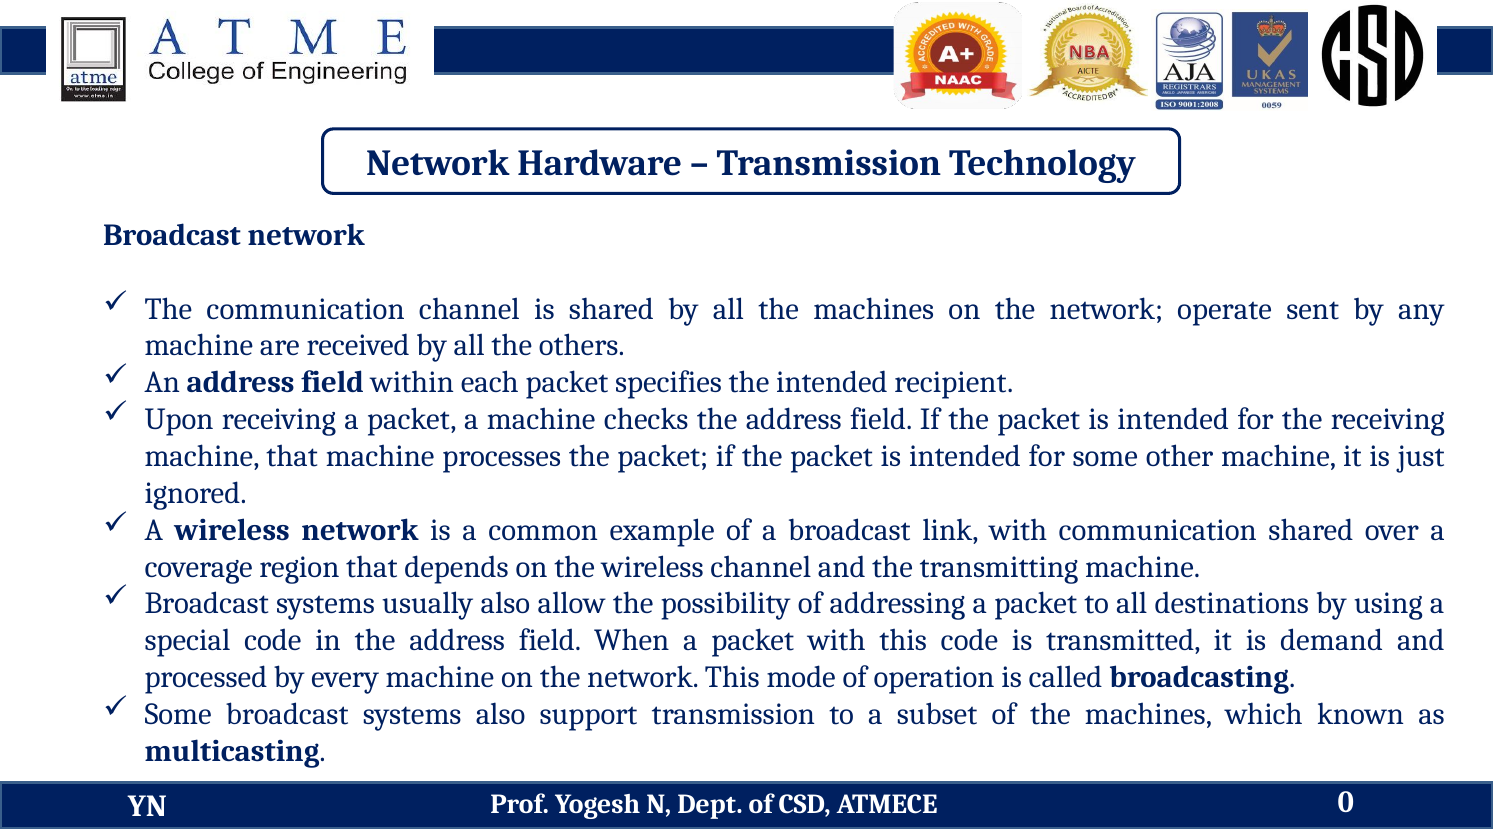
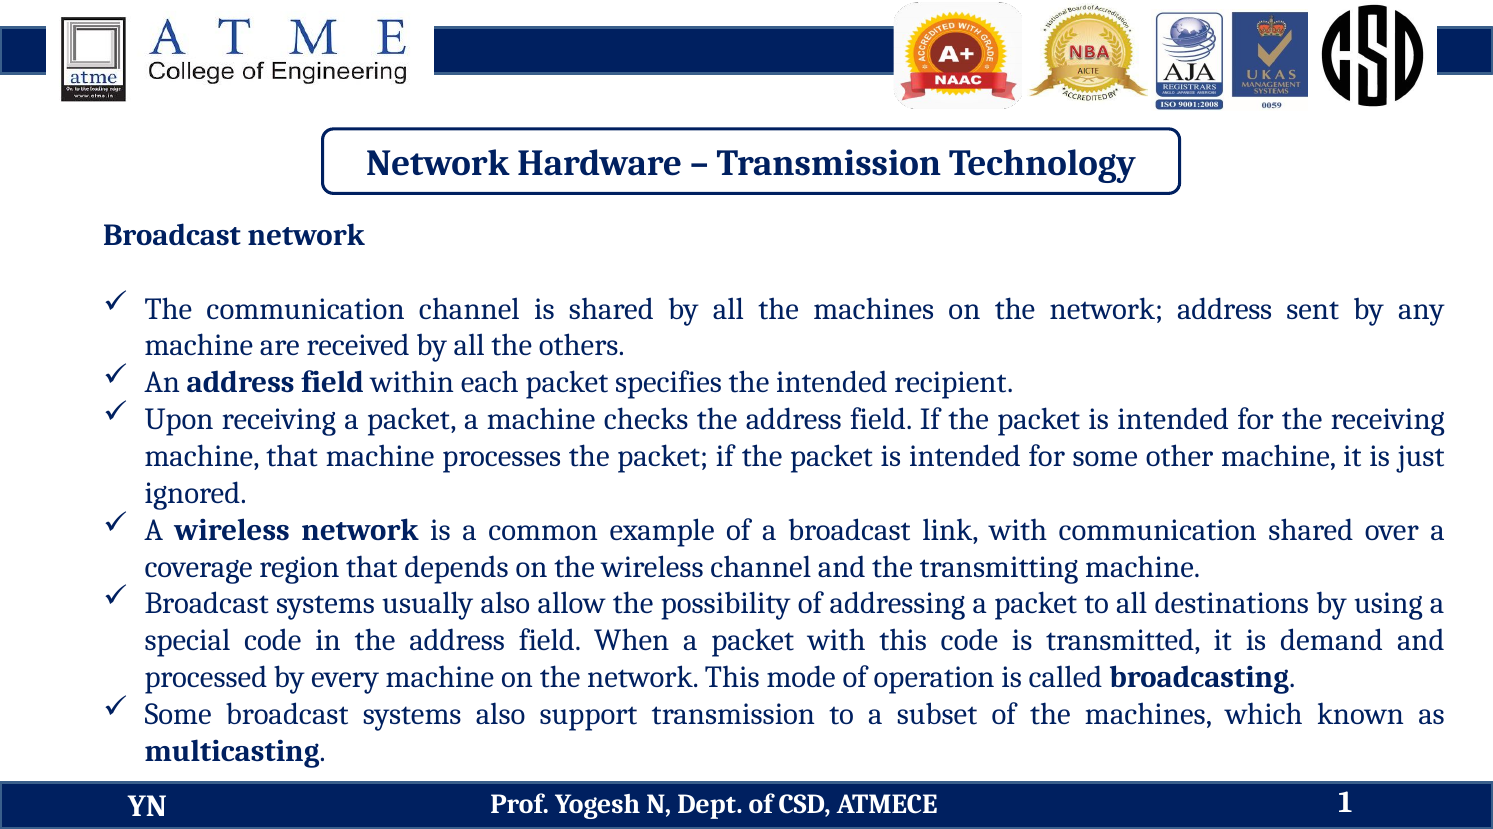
network operate: operate -> address (1225, 309)
0: 0 -> 1 (1345, 803)
